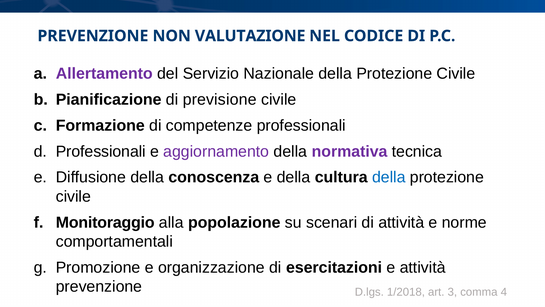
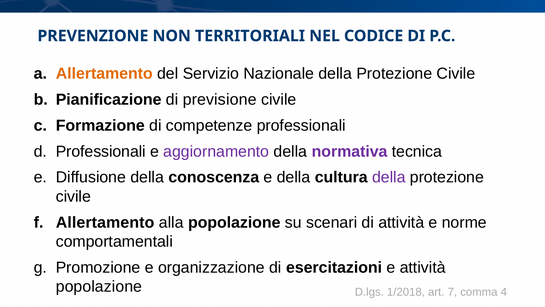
VALUTAZIONE: VALUTAZIONE -> TERRITORIALI (250, 36)
Allertamento colour: purple -> orange (104, 73)
della colour: blue -> purple (389, 177)
Monitoraggio: Monitoraggio -> Allertamento (105, 222)
prevenzione: prevenzione -> popolazione (99, 286)
3: 3 -> 7 (452, 292)
